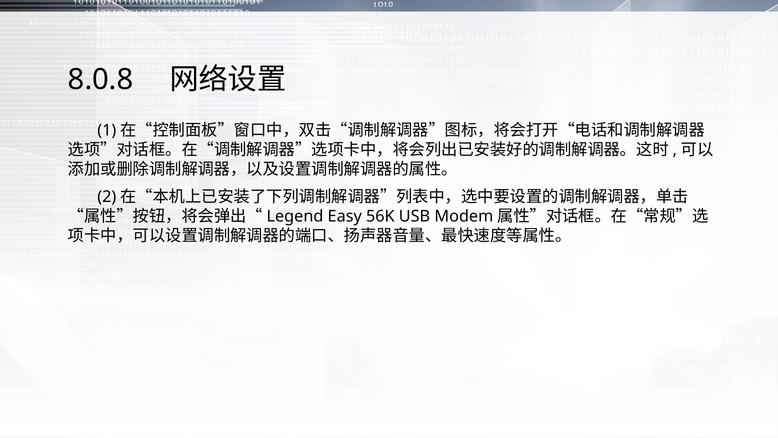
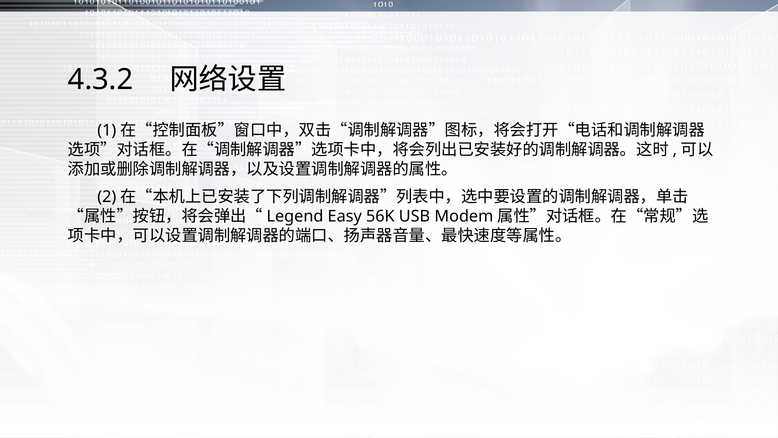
8.0.8: 8.0.8 -> 4.3.2 (101, 79)
